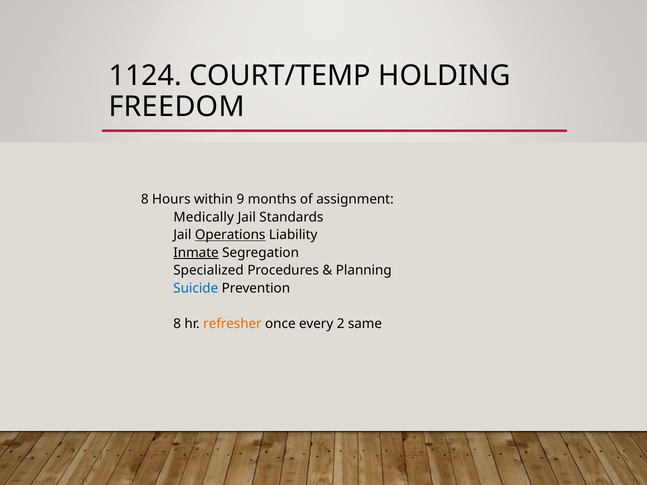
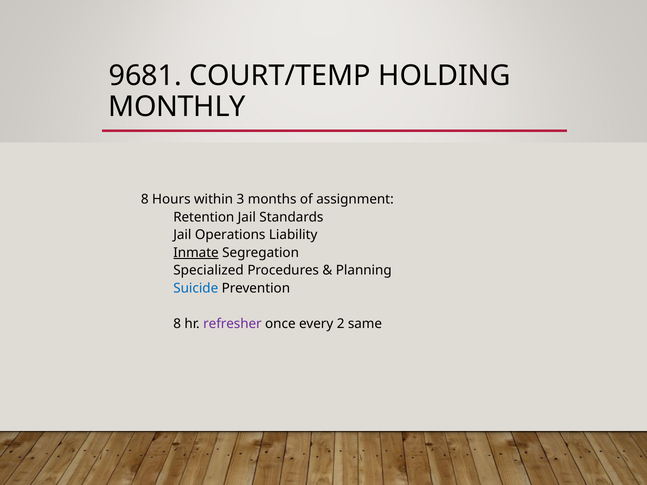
1124: 1124 -> 9681 (145, 76)
FREEDOM: FREEDOM -> MONTHLY (177, 107)
9: 9 -> 3 (240, 200)
Medically: Medically -> Retention (204, 217)
Operations underline: present -> none (230, 235)
refresher colour: orange -> purple (232, 324)
